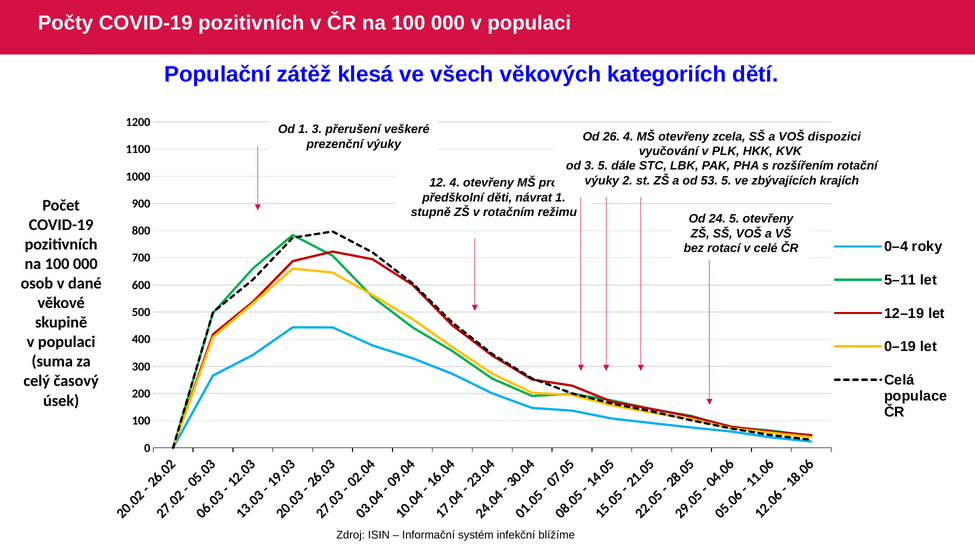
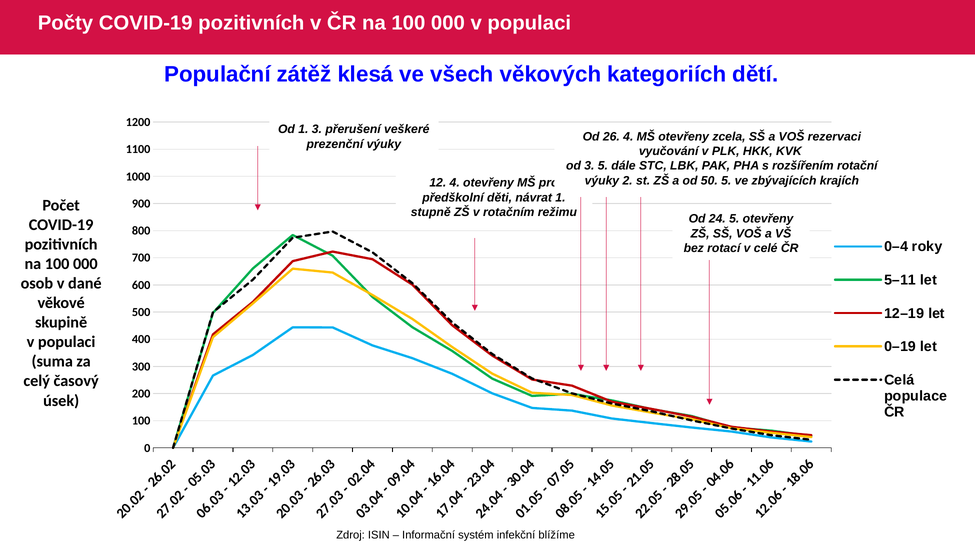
dispozici: dispozici -> rezervaci (834, 136)
53: 53 -> 50 (709, 180)
